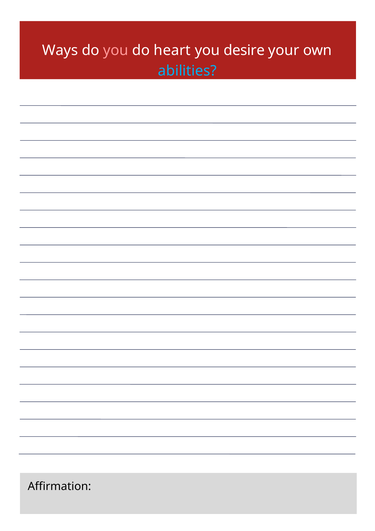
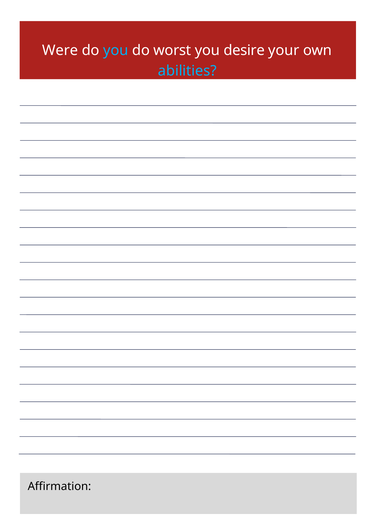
Ways: Ways -> Were (60, 50)
you colour: pink -> light blue (116, 50)
heart: heart -> worst (172, 50)
